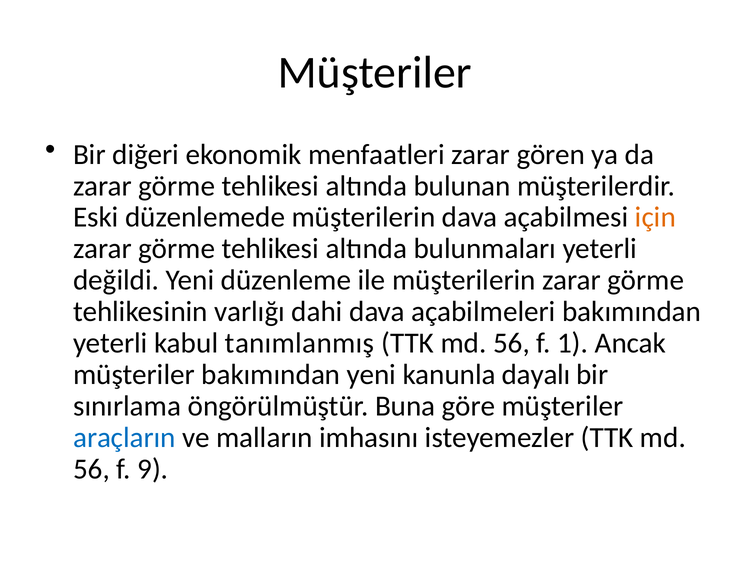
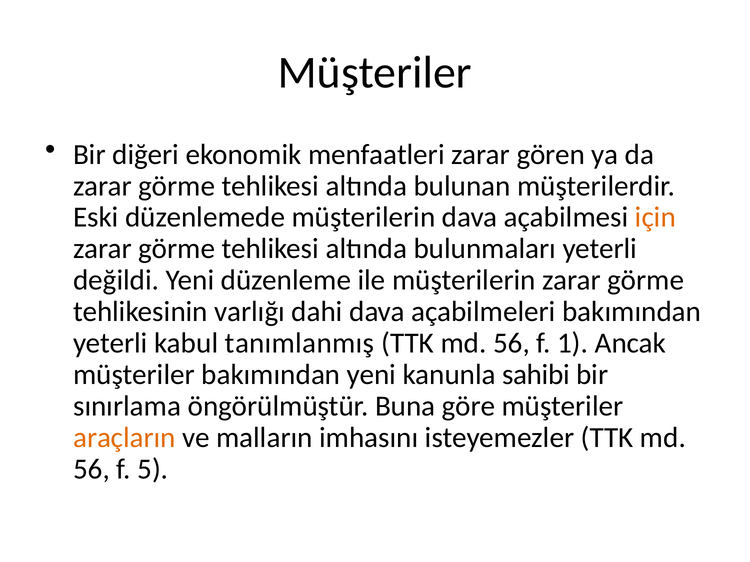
dayalı: dayalı -> sahibi (536, 375)
araçların colour: blue -> orange (124, 438)
9: 9 -> 5 (153, 470)
